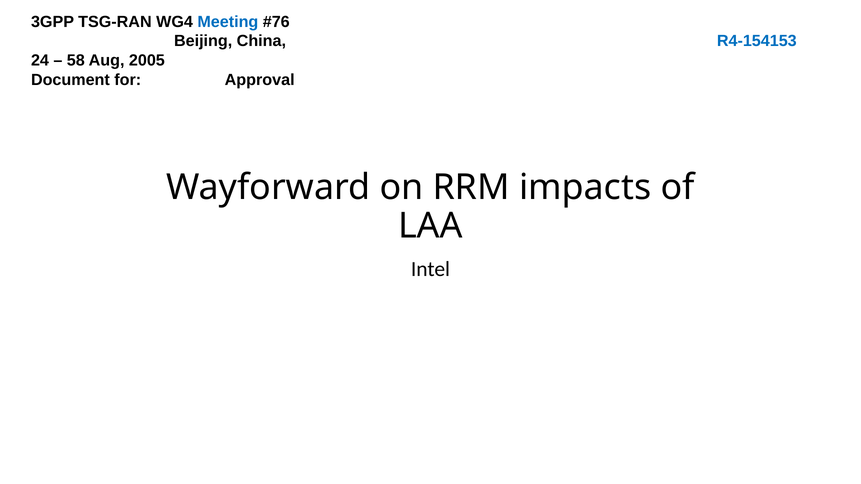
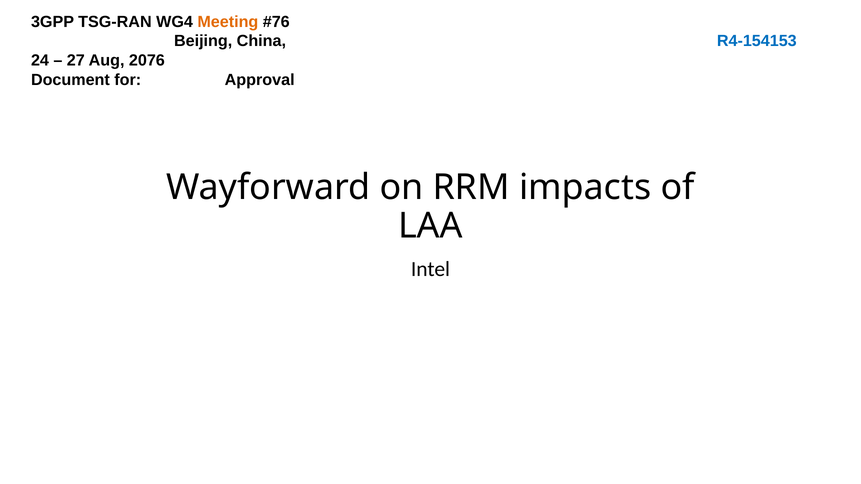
Meeting colour: blue -> orange (228, 22)
58: 58 -> 27 (76, 61)
2005: 2005 -> 2076 (147, 61)
